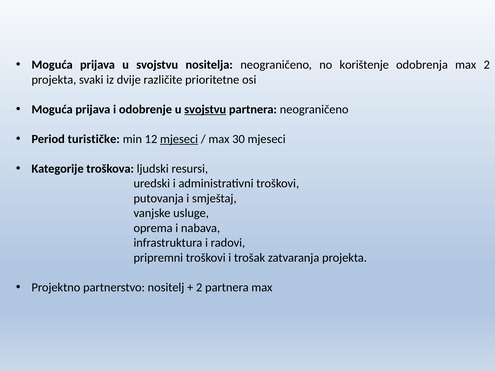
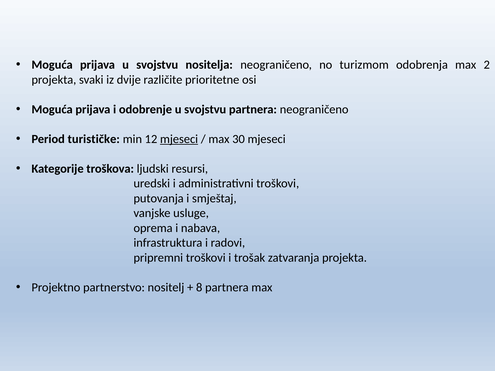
korištenje: korištenje -> turizmom (364, 65)
svojstvu underline: present -> none (205, 109)
2: 2 -> 8 (199, 288)
